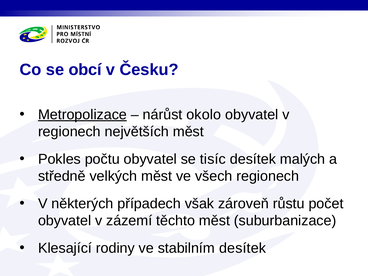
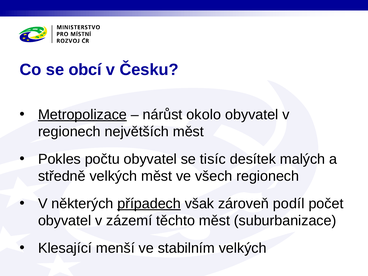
případech underline: none -> present (149, 204)
růstu: růstu -> podíl (289, 204)
rodiny: rodiny -> menší (115, 248)
stabilním desítek: desítek -> velkých (243, 248)
